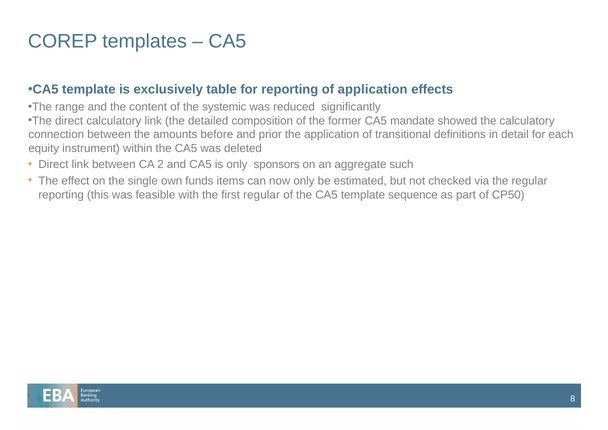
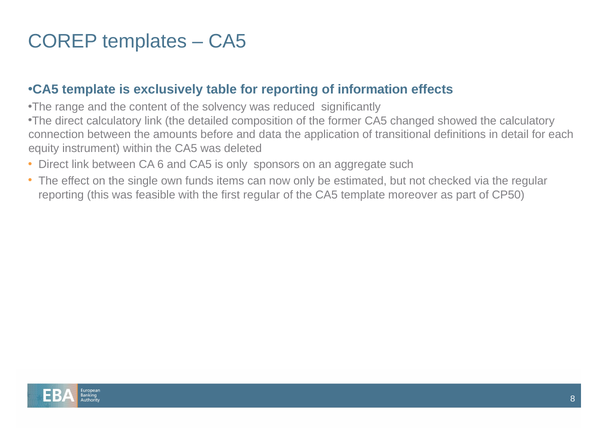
of application: application -> information (373, 89)
systemic: systemic -> solvency (224, 107)
mandate: mandate -> changed (412, 121)
prior: prior -> data (270, 135)
2: 2 -> 6 (161, 165)
sequence: sequence -> moreover (413, 195)
